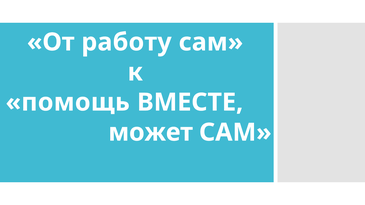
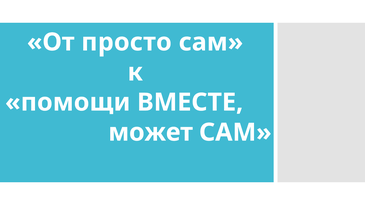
работу: работу -> просто (126, 42)
помощь: помощь -> помощи (68, 102)
